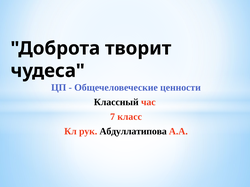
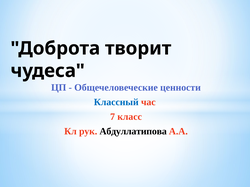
Классный colour: black -> blue (116, 102)
